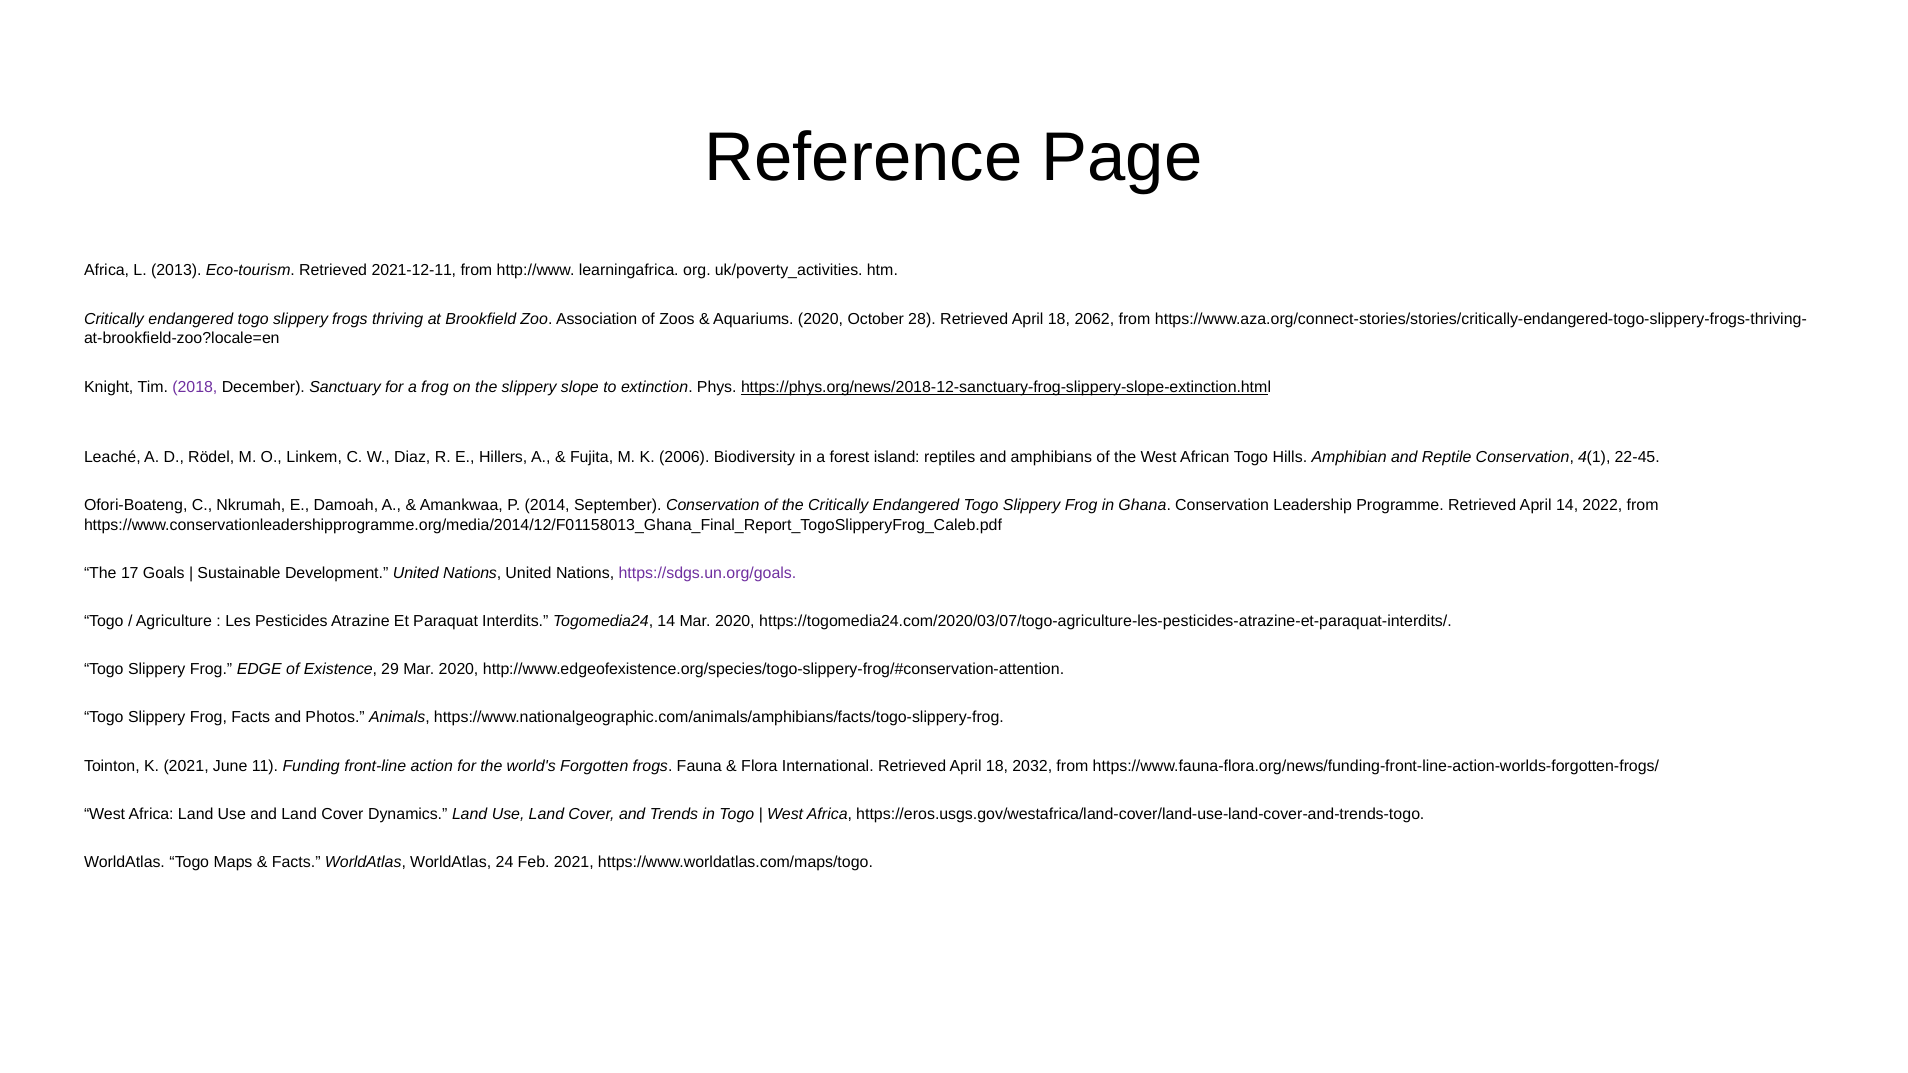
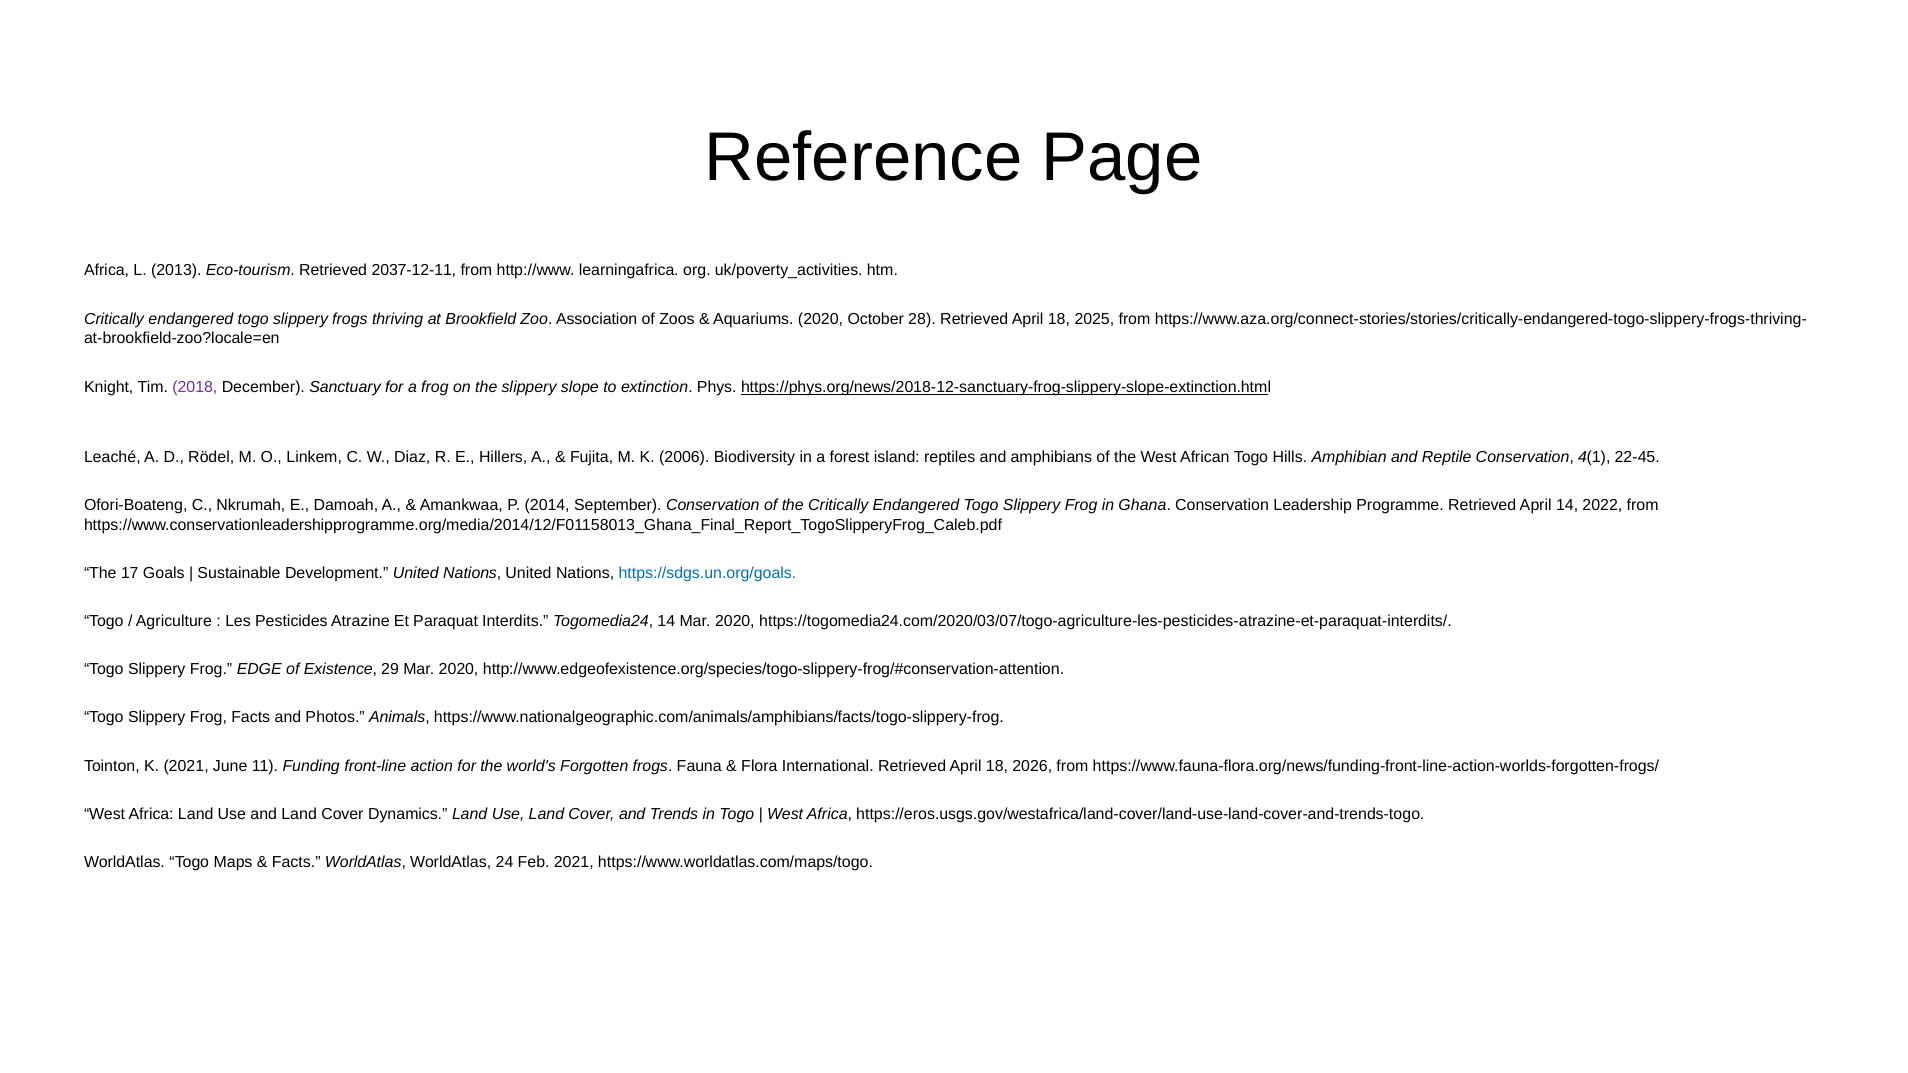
2021-12-11: 2021-12-11 -> 2037-12-11 (414, 271)
2062: 2062 -> 2025 (1094, 319)
https://sdgs.un.org/goals colour: purple -> blue (707, 573)
2032: 2032 -> 2026 (1032, 766)
